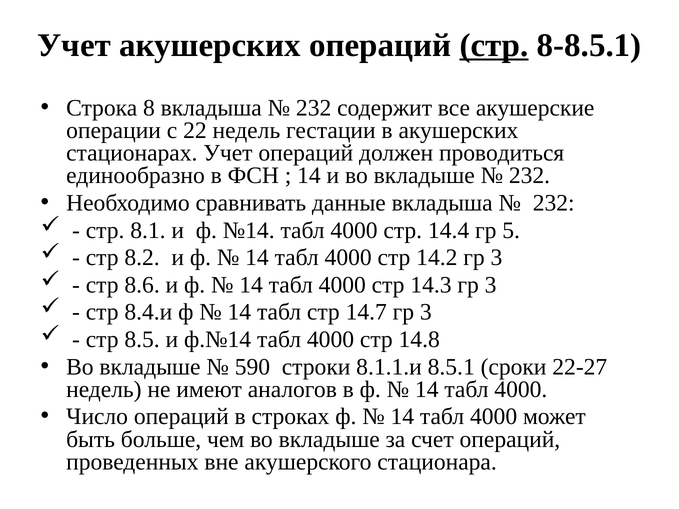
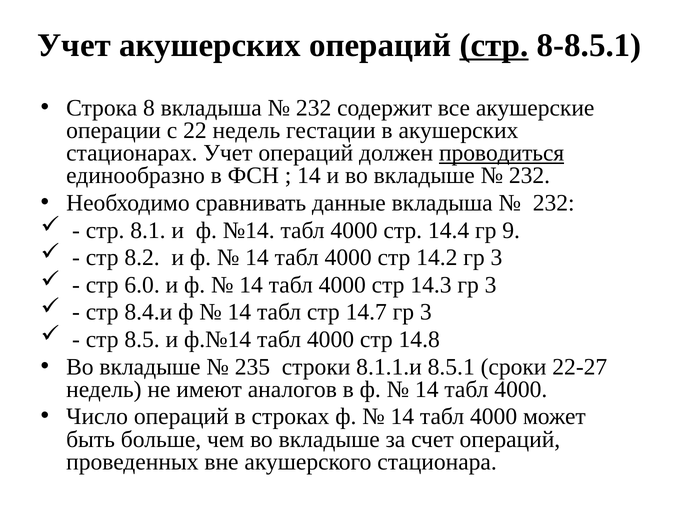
проводиться underline: none -> present (502, 153)
5: 5 -> 9 (511, 230)
8.6: 8.6 -> 6.0 (142, 285)
590: 590 -> 235 (252, 367)
